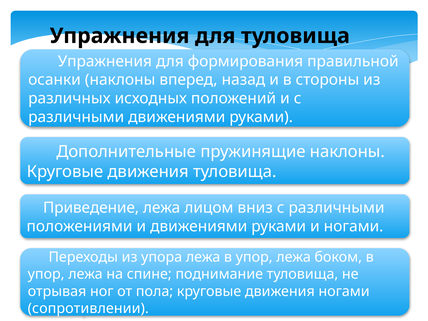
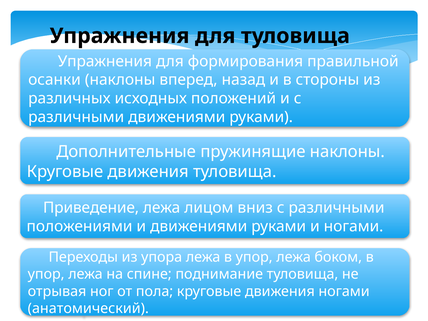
сопротивлении: сопротивлении -> анатомический (88, 308)
